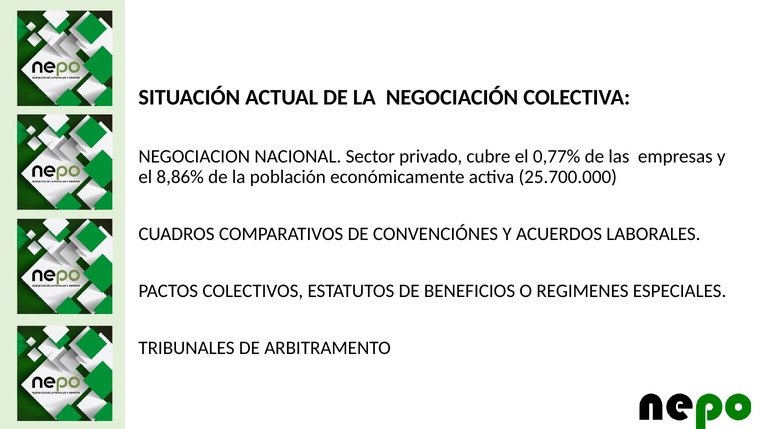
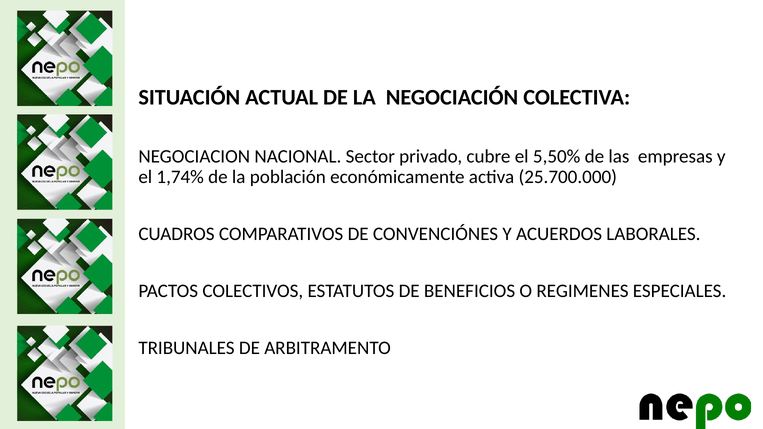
0,77%: 0,77% -> 5,50% (557, 156)
8,86%: 8,86% -> 1,74% (180, 177)
